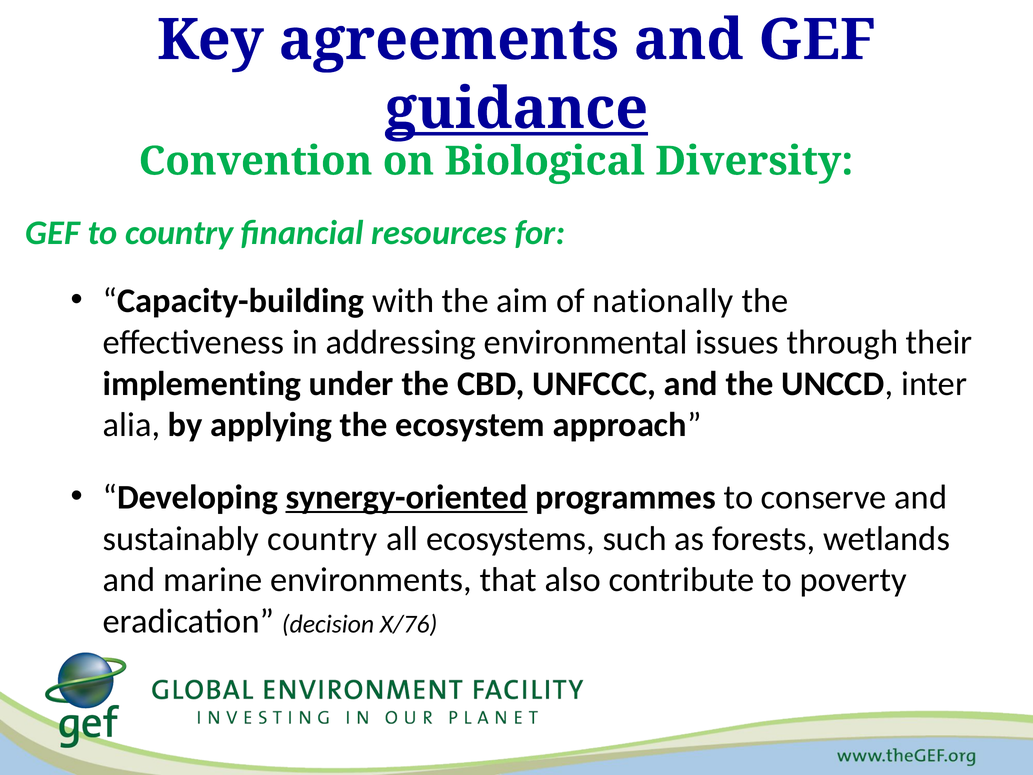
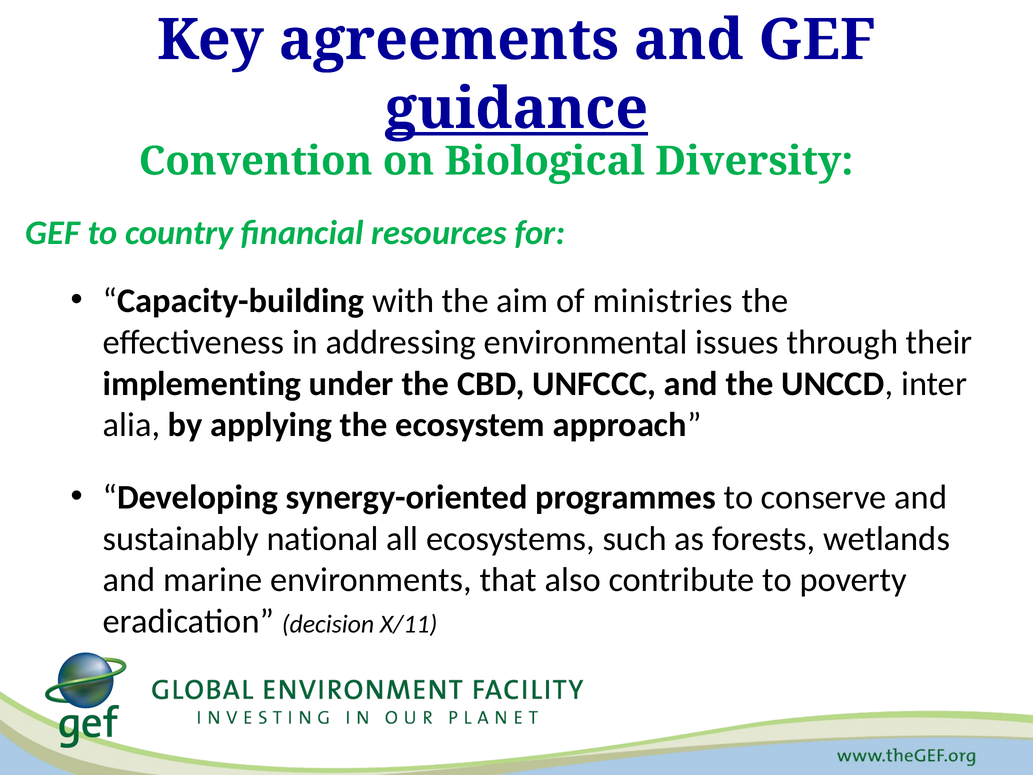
nationally: nationally -> ministries (663, 301)
synergy-oriented underline: present -> none (407, 497)
sustainably country: country -> national (323, 539)
X/76: X/76 -> X/11 (409, 624)
